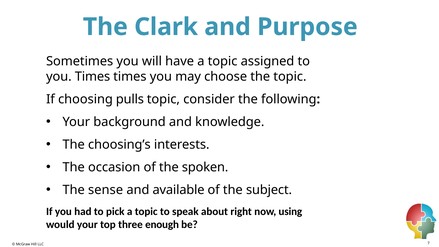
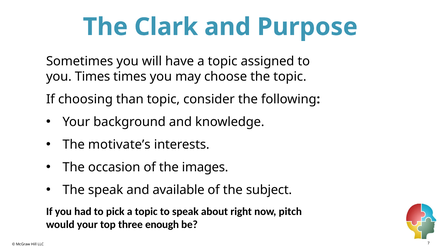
pulls: pulls -> than (130, 99)
choosing’s: choosing’s -> motivate’s (119, 145)
spoken: spoken -> images (205, 167)
The sense: sense -> speak (106, 190)
using: using -> pitch (290, 211)
